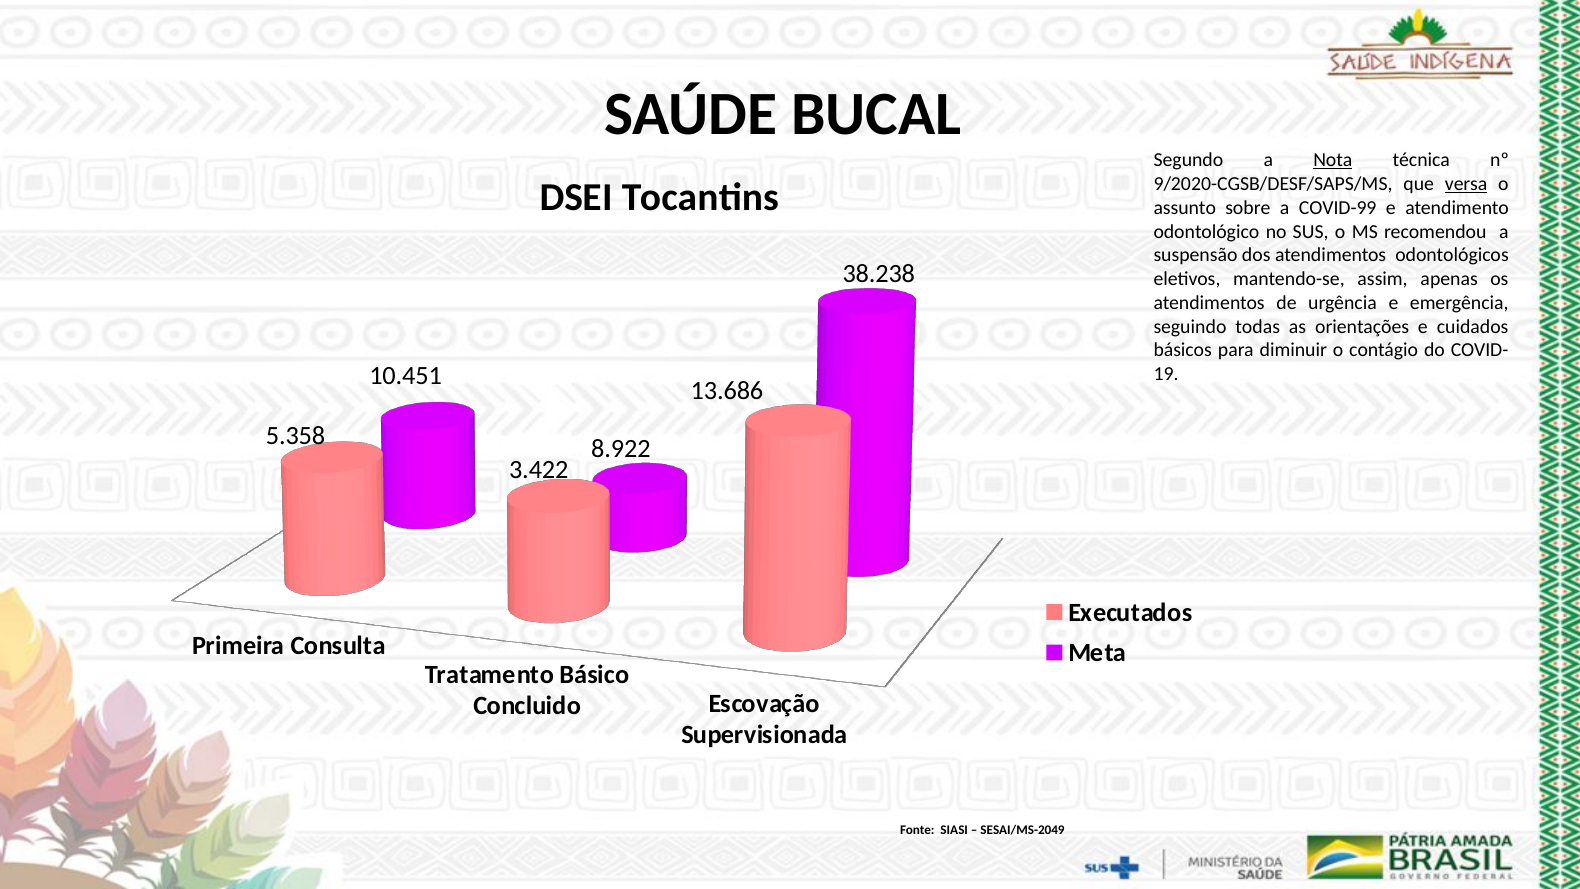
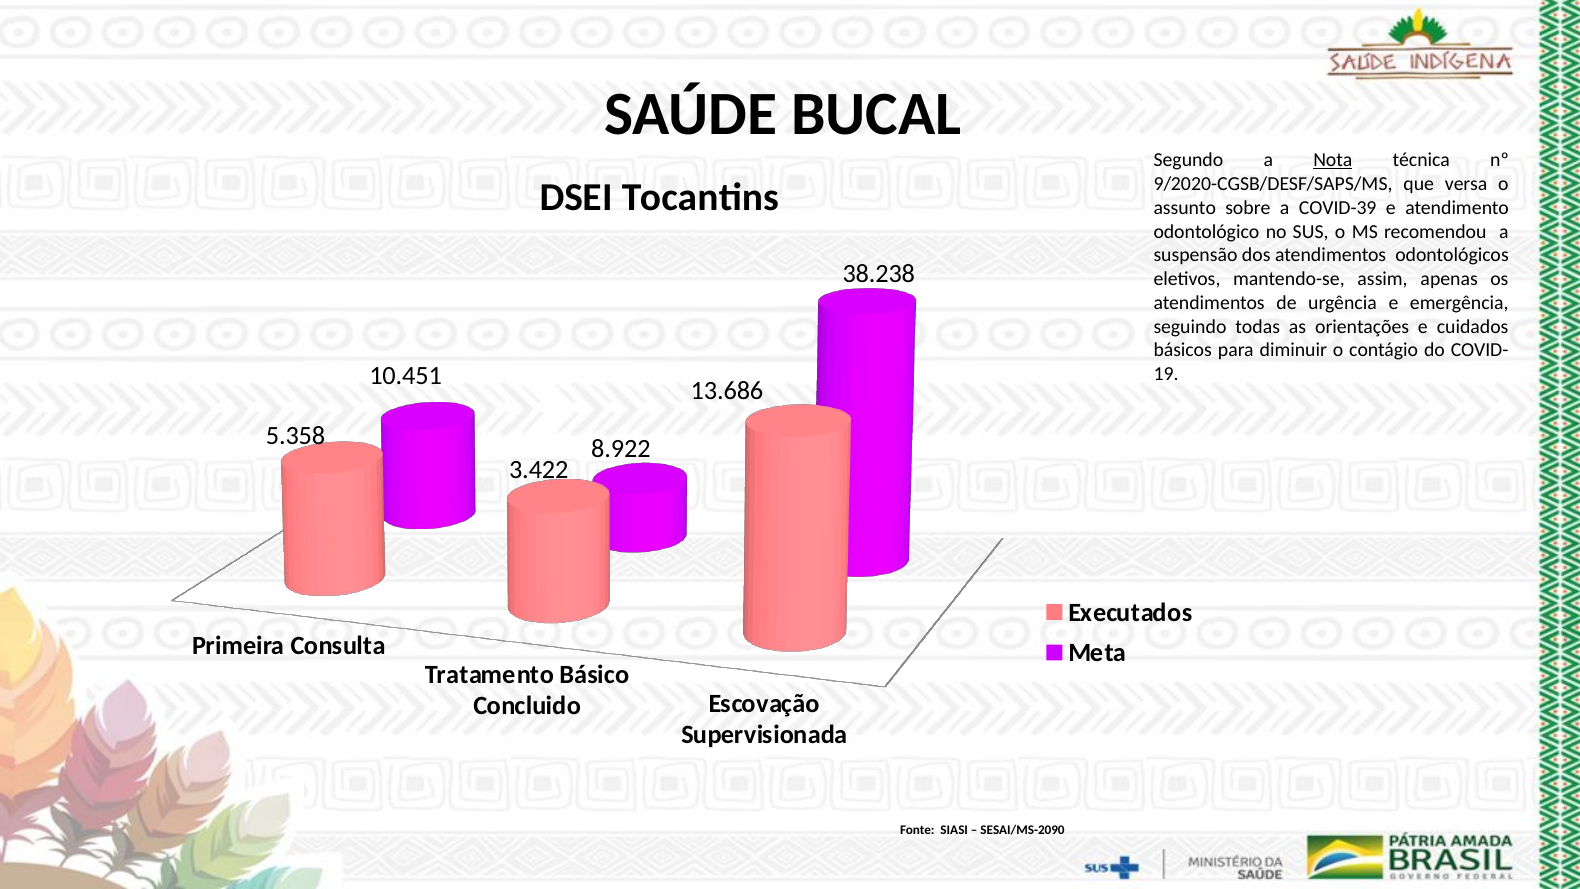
versa underline: present -> none (1466, 184)
COVID-99: COVID-99 -> COVID-39 (1338, 208)
SESAI/MS-2049: SESAI/MS-2049 -> SESAI/MS-2090 (1023, 830)
